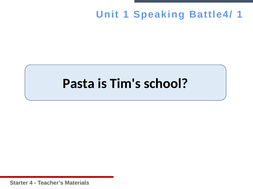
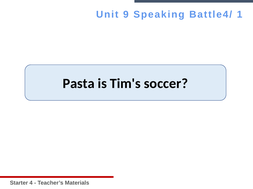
Unit 1: 1 -> 9 (126, 15)
school: school -> soccer (166, 84)
